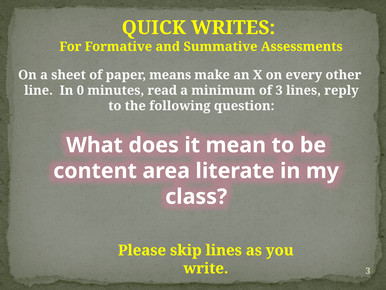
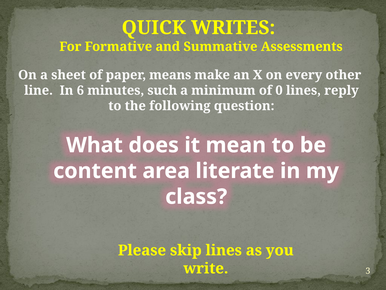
0: 0 -> 6 (80, 90)
read: read -> such (162, 90)
of 3: 3 -> 0 (279, 90)
